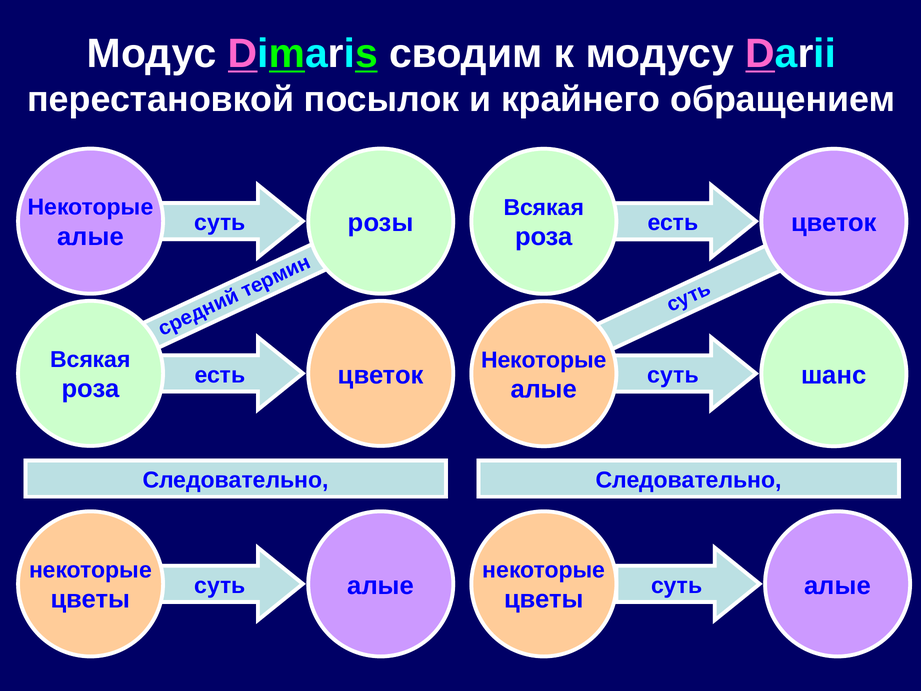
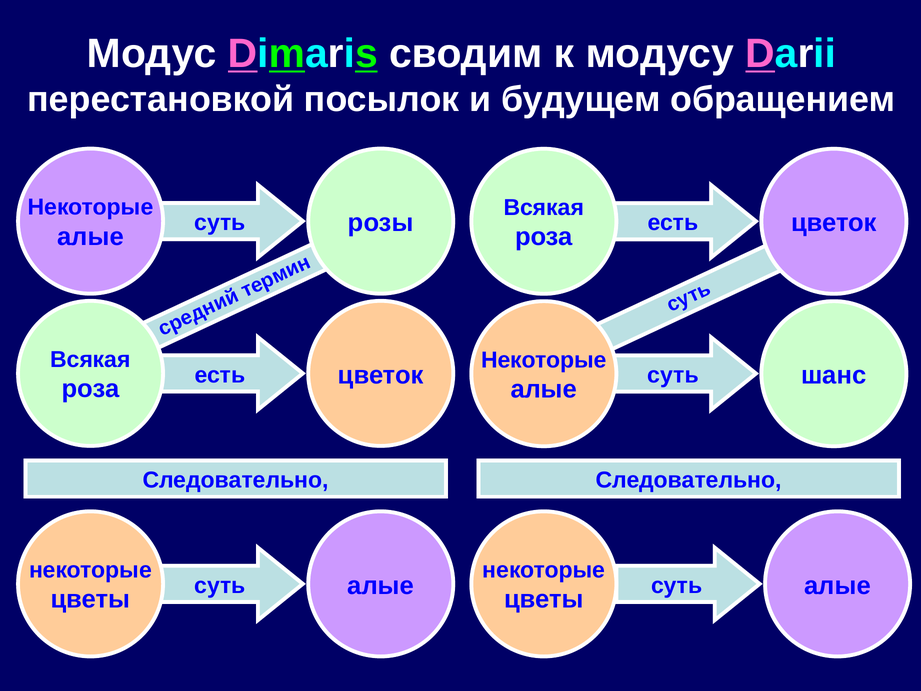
крайнего: крайнего -> будущем (581, 99)
